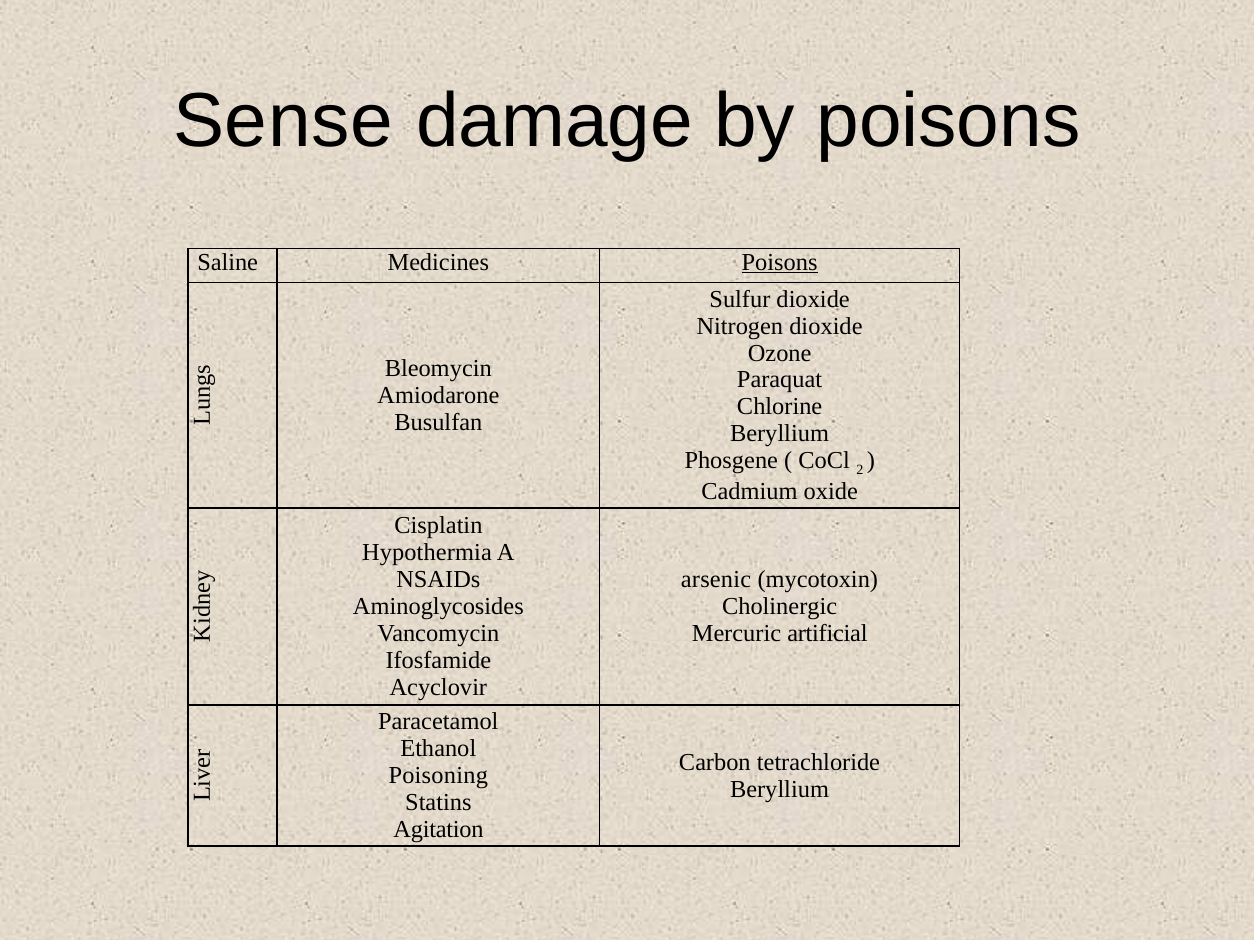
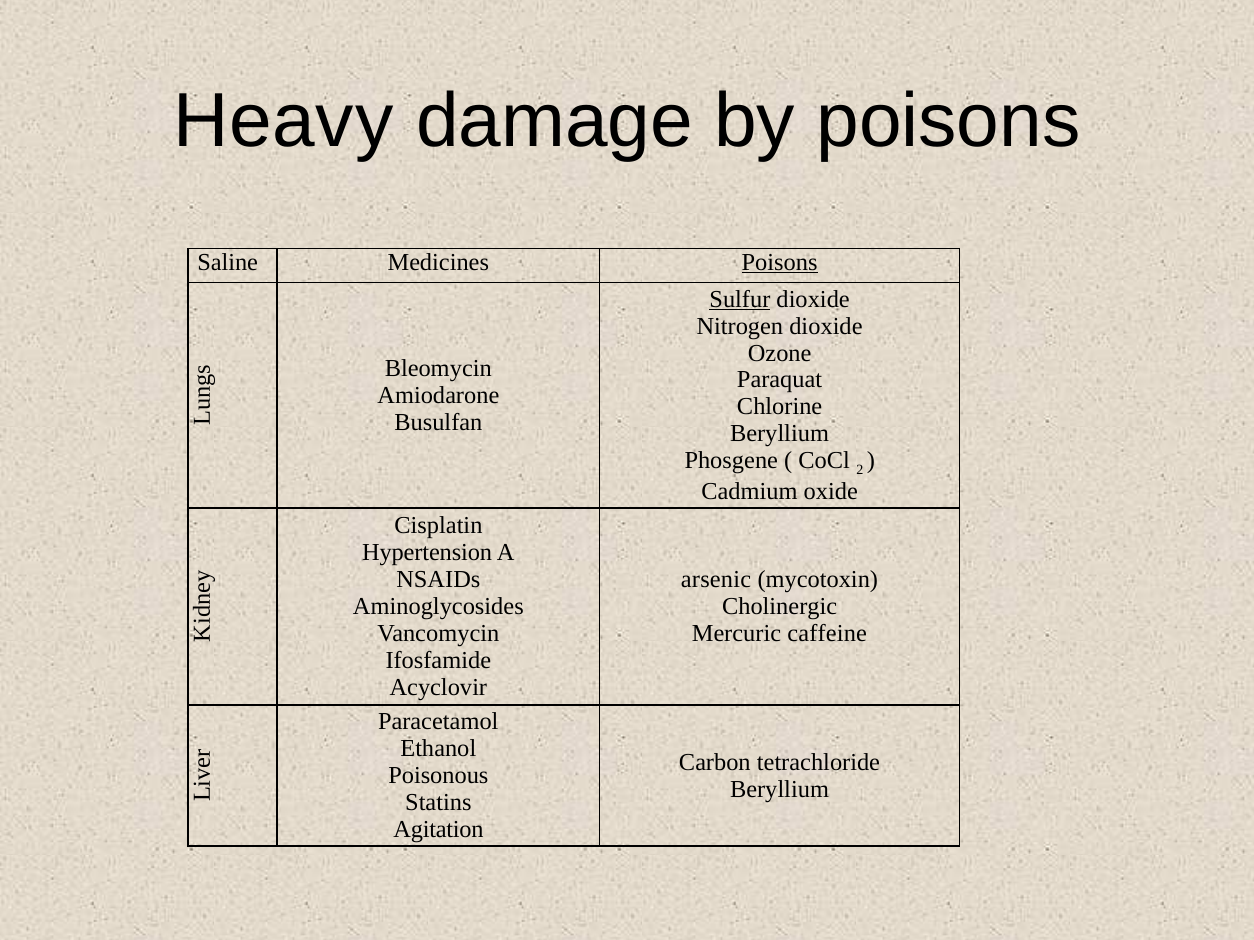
Sense: Sense -> Heavy (283, 121)
Sulfur underline: none -> present (740, 299)
Hypothermia: Hypothermia -> Hypertension (427, 553)
artificial: artificial -> caffeine (827, 634)
Poisoning: Poisoning -> Poisonous (438, 776)
